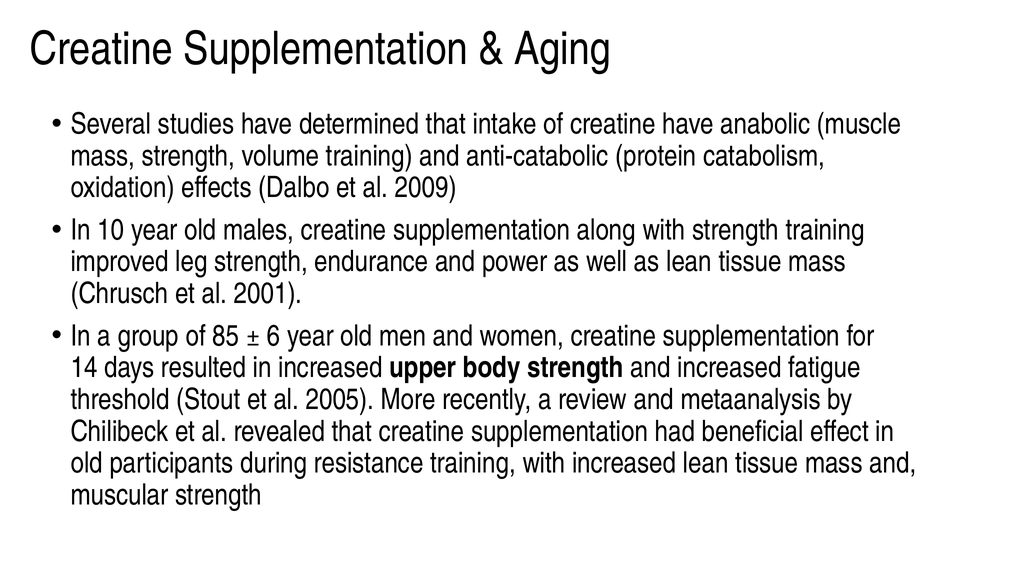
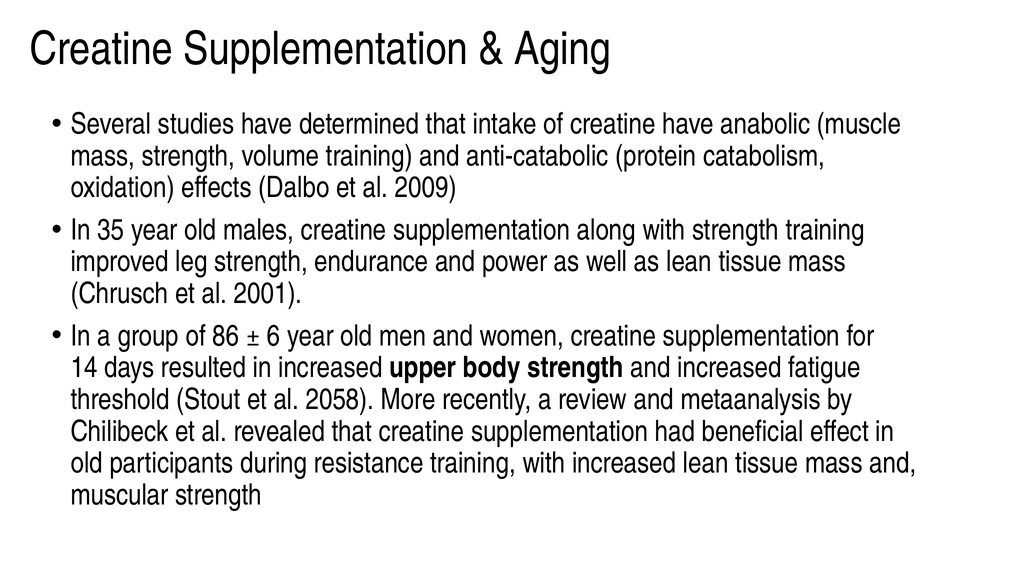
10: 10 -> 35 (111, 230)
85: 85 -> 86 (226, 336)
2005: 2005 -> 2058 (340, 400)
